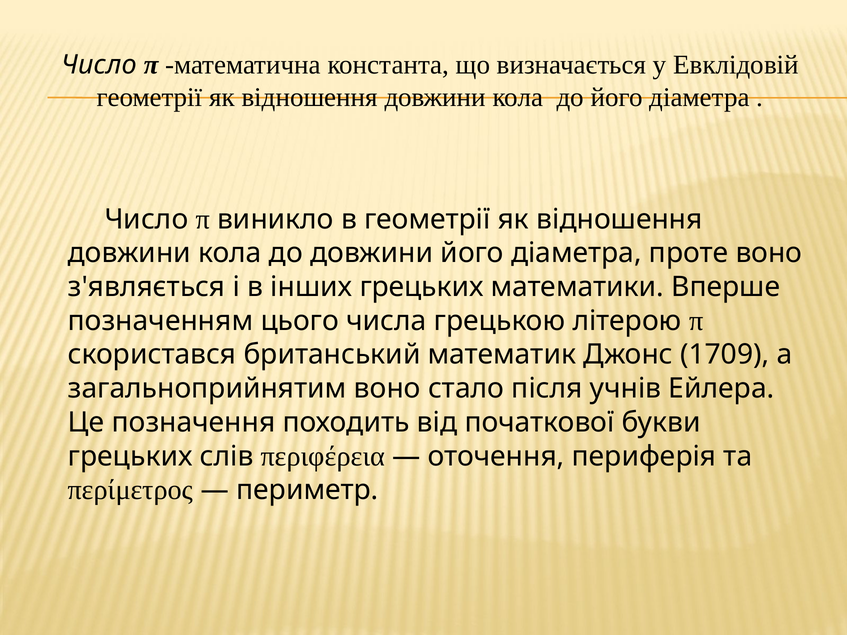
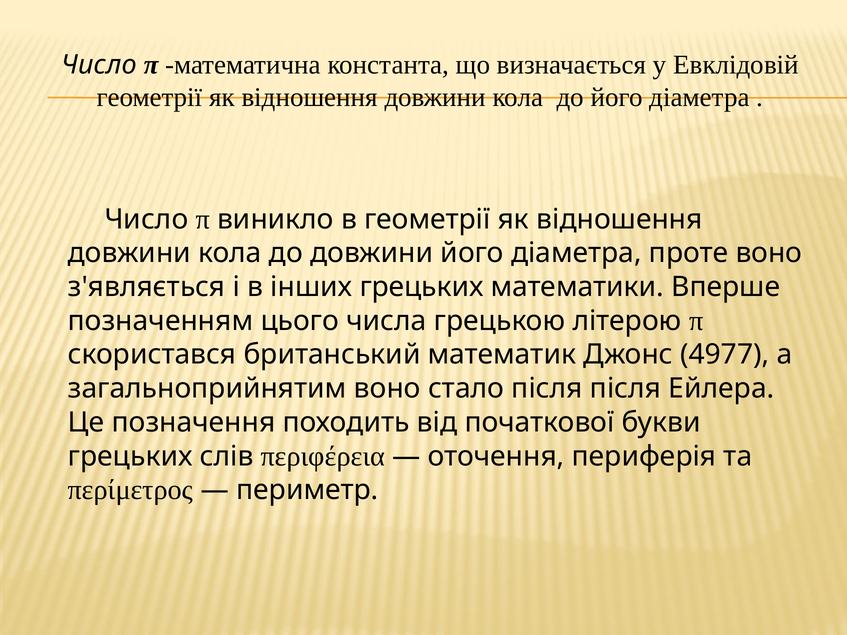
1709: 1709 -> 4977 (725, 355)
після учнів: учнів -> після (626, 389)
